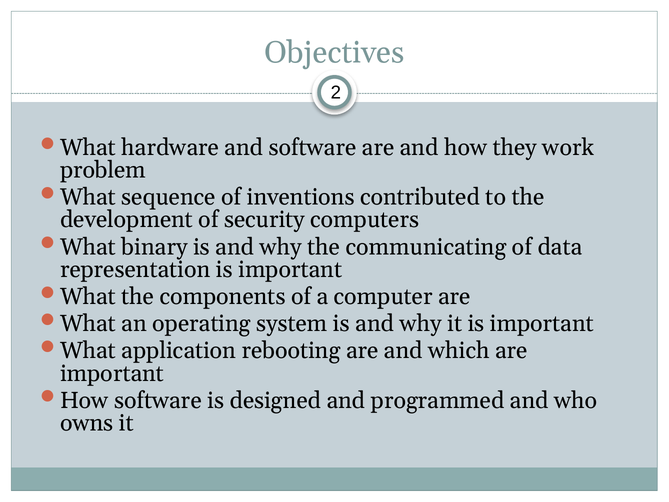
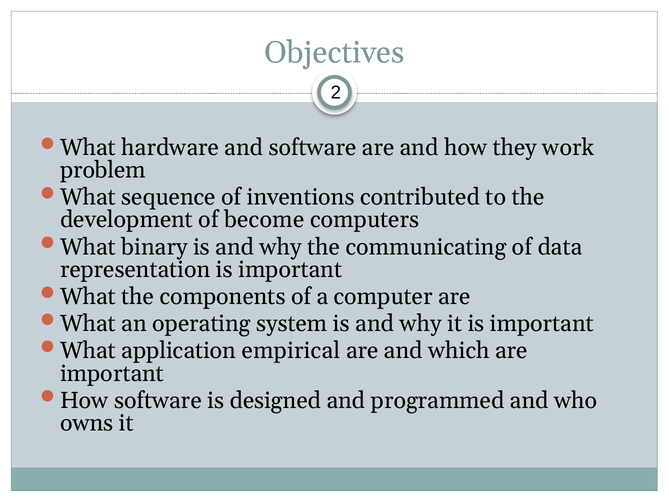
security: security -> become (264, 220)
rebooting: rebooting -> empirical (291, 351)
